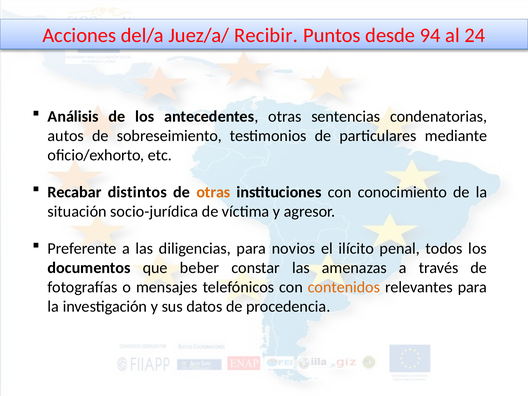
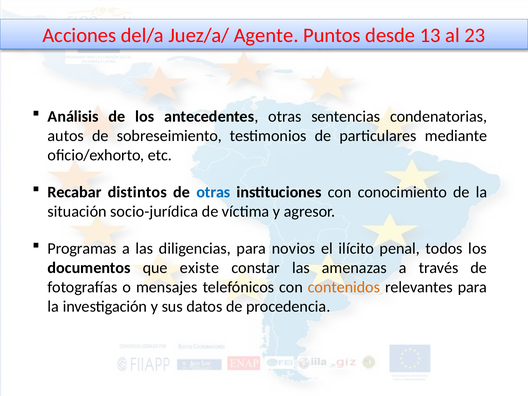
Recibir: Recibir -> Agente (266, 36)
94: 94 -> 13 (430, 36)
24: 24 -> 23 (475, 36)
otras colour: orange -> blue (213, 192)
Preferente: Preferente -> Programas (82, 249)
beber: beber -> existe (200, 268)
